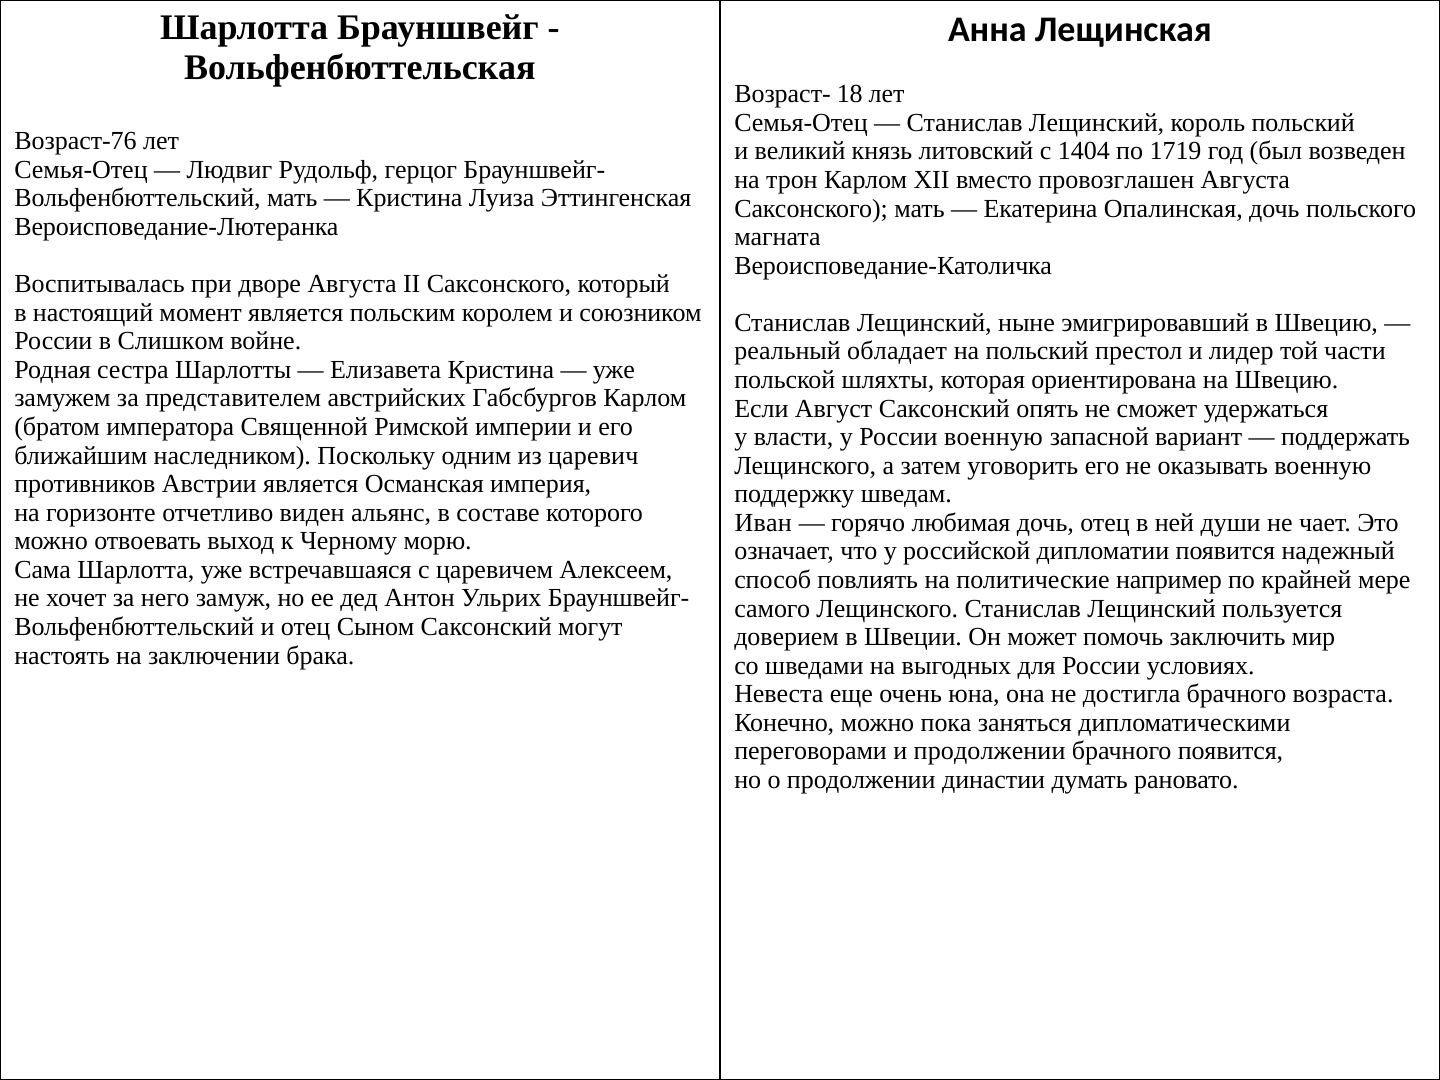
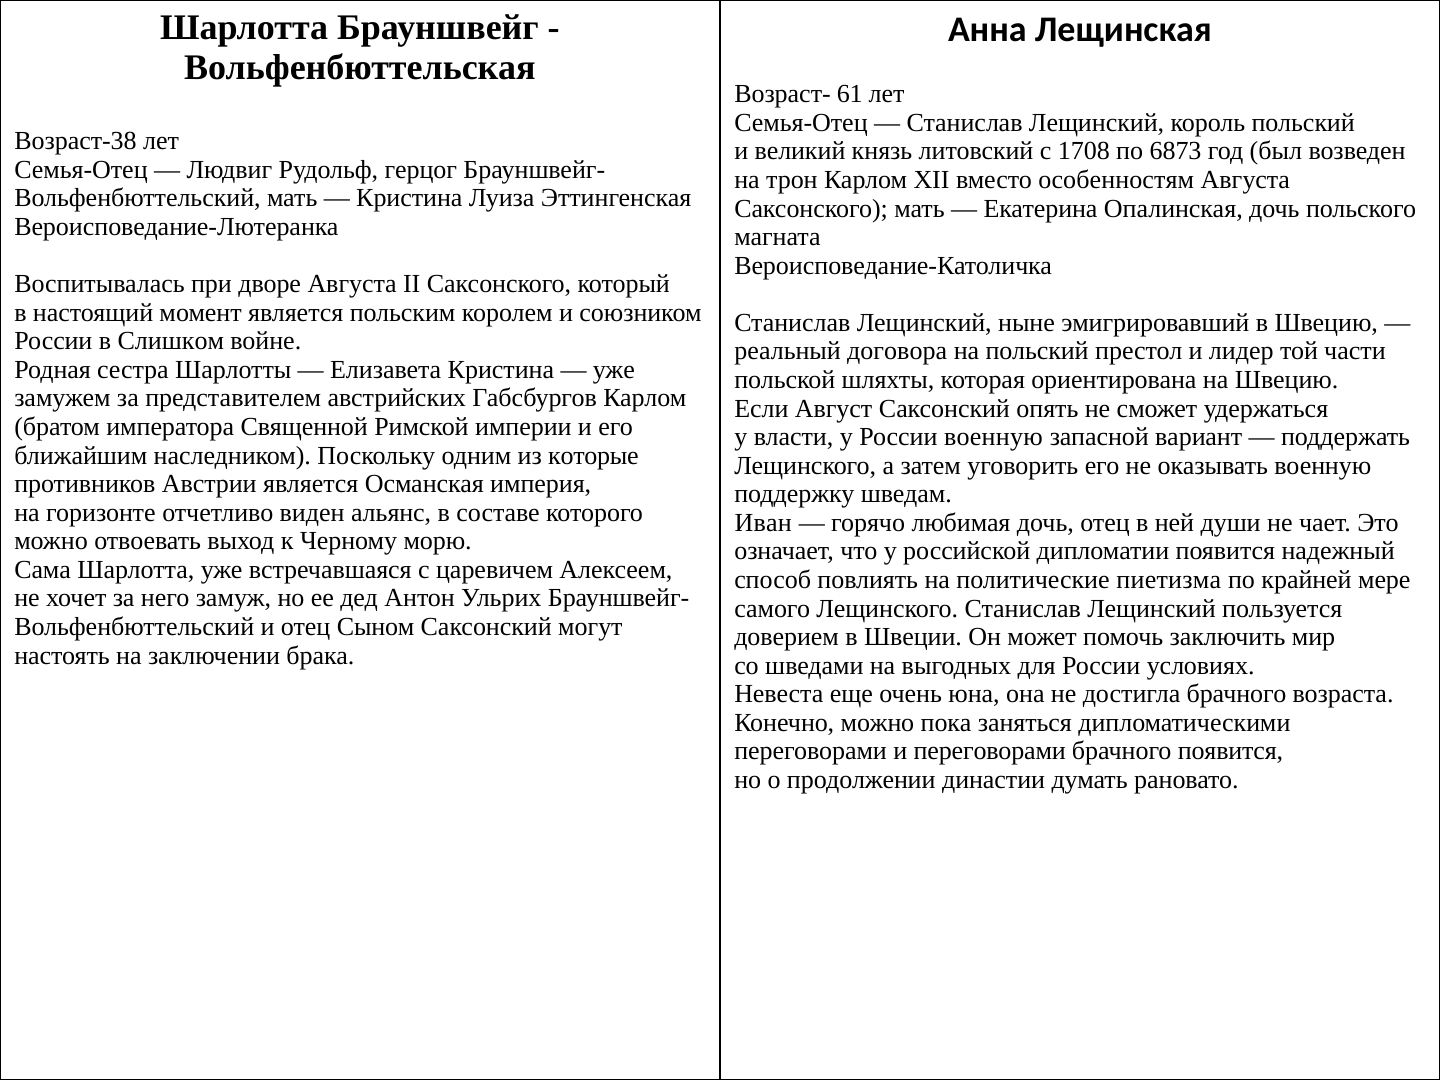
18: 18 -> 61 (850, 94)
Возраст-76: Возраст-76 -> Возраст-38 (76, 141)
1404: 1404 -> 1708 (1084, 151)
1719: 1719 -> 6873 (1176, 151)
провозглашен: провозглашен -> особенностям (1116, 180)
обладает: обладает -> договора (897, 351)
царевич: царевич -> которые (593, 456)
например: например -> пиетизма (1169, 580)
и продолжении: продолжении -> переговорами (990, 751)
